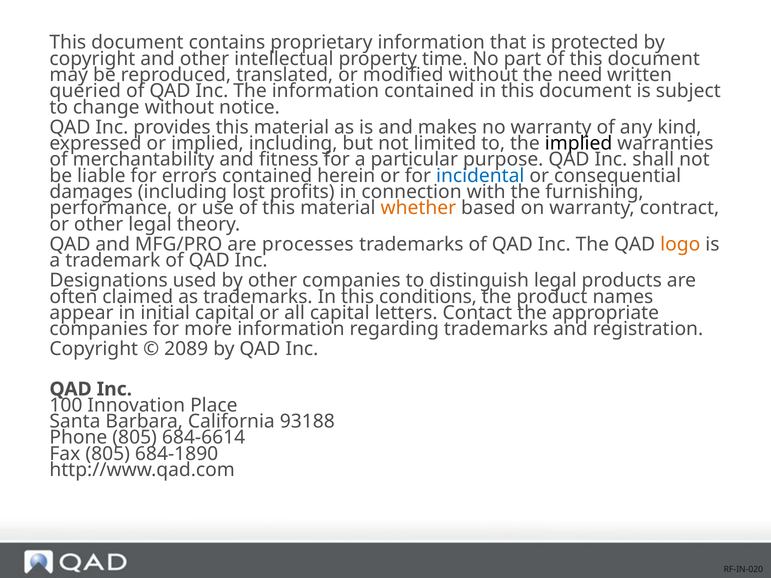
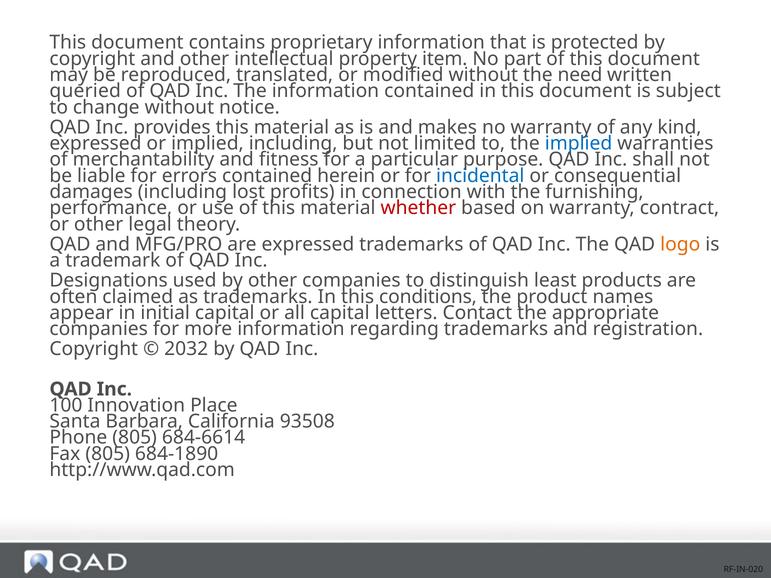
time: time -> item (445, 59)
implied colour: black -> blue (579, 143)
whether colour: orange -> red (418, 208)
are processes: processes -> expressed (308, 244)
distinguish legal: legal -> least (555, 281)
2089: 2089 -> 2032 (186, 349)
93188: 93188 -> 93508 (307, 422)
